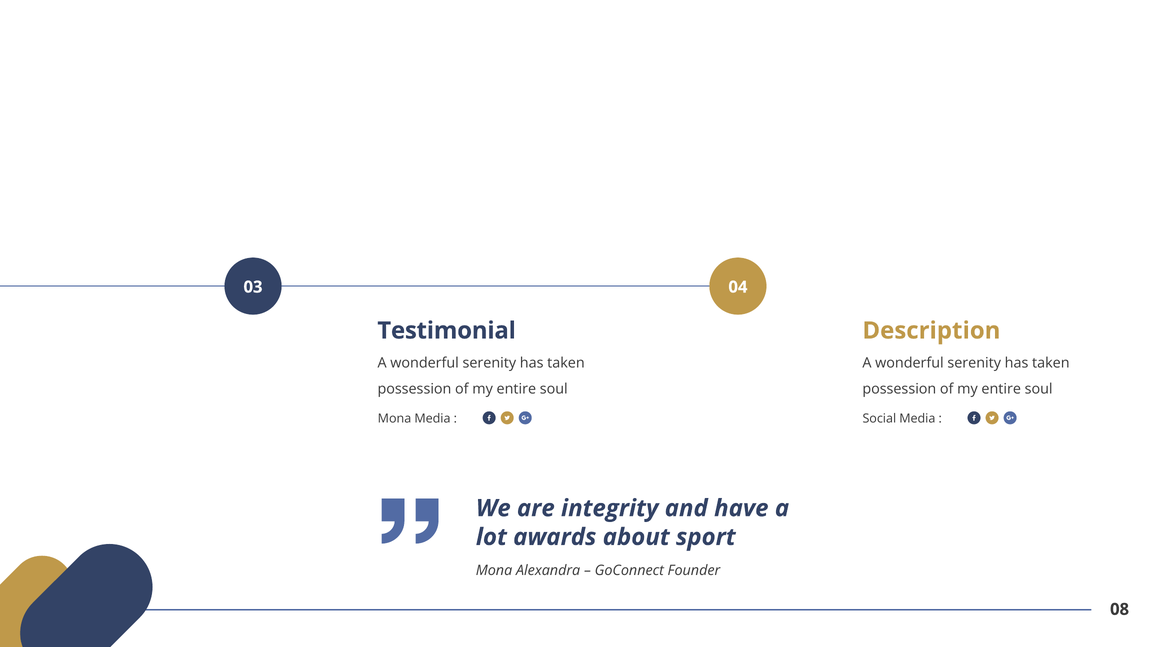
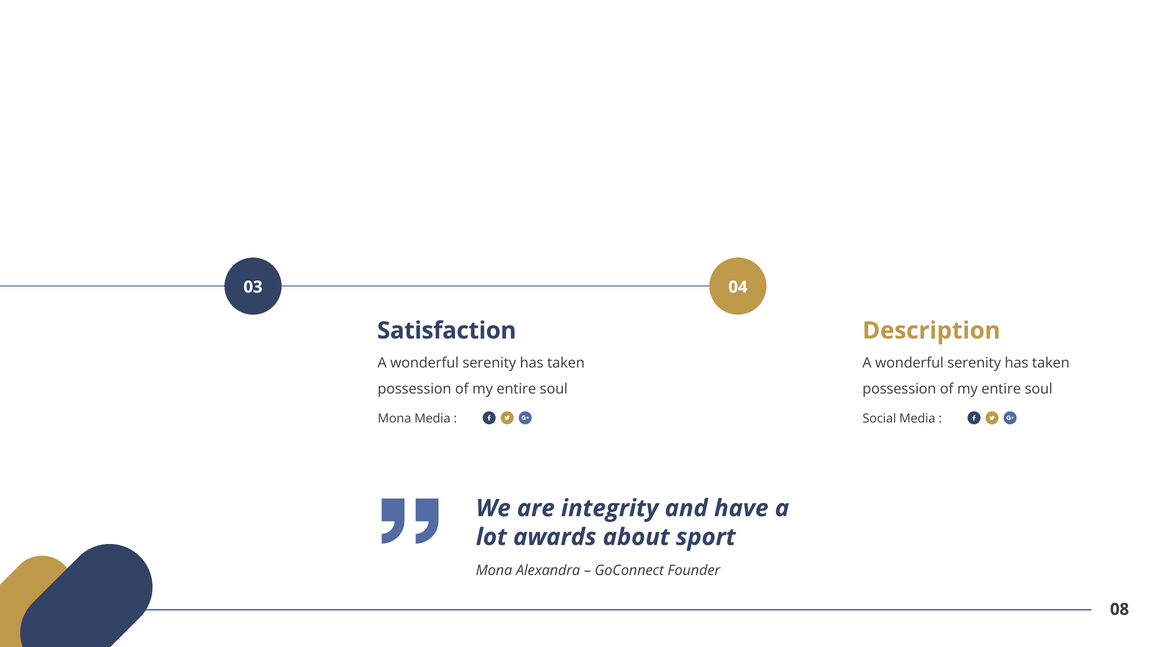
Testimonial: Testimonial -> Satisfaction (447, 331)
